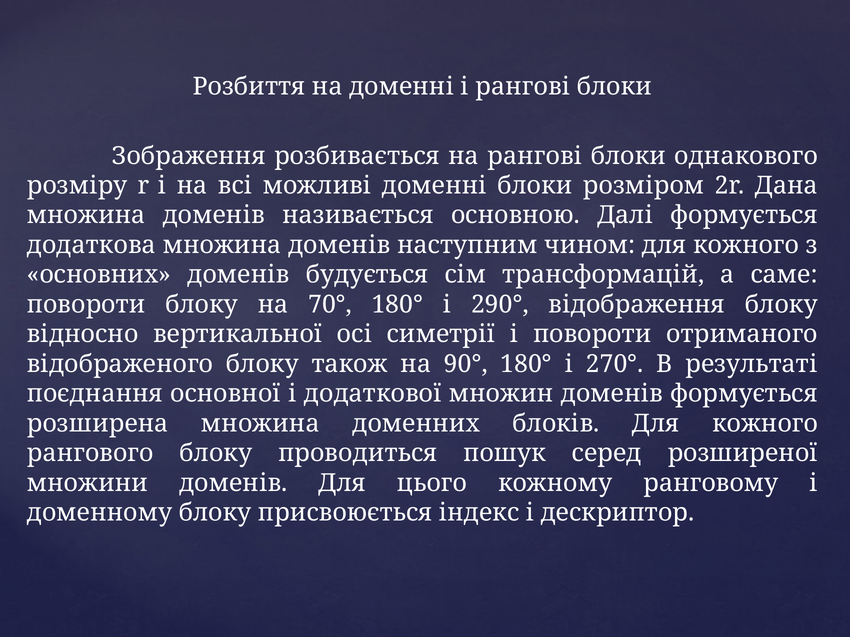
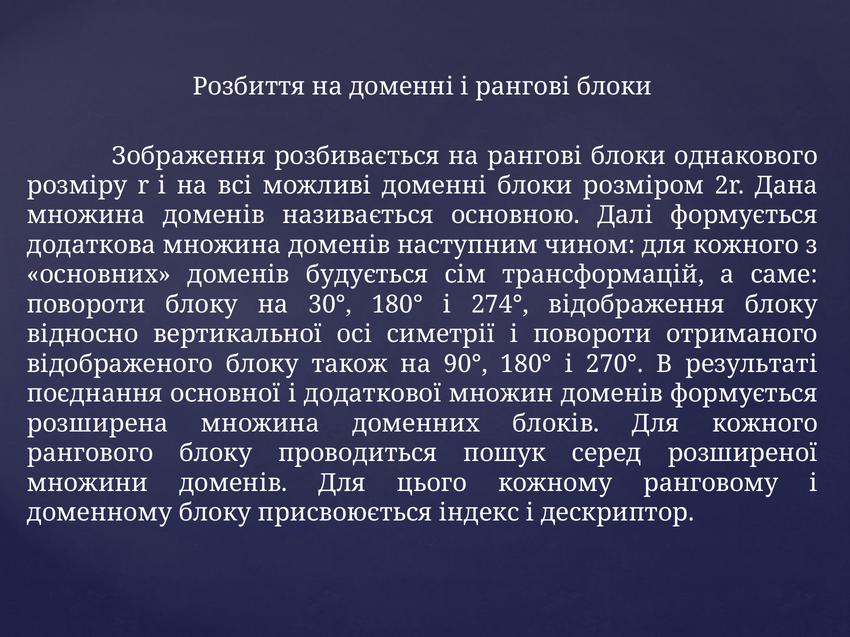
70°: 70° -> 30° (330, 305)
290°: 290° -> 274° (500, 305)
